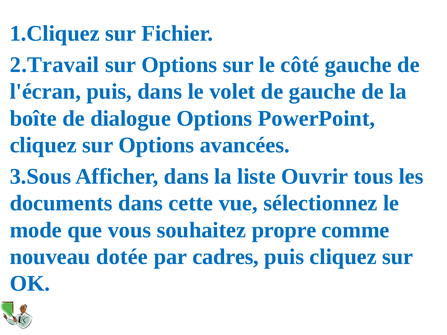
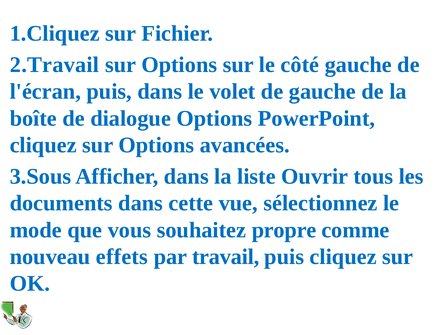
dotée: dotée -> effets (122, 257)
cadres: cadres -> travail (226, 257)
